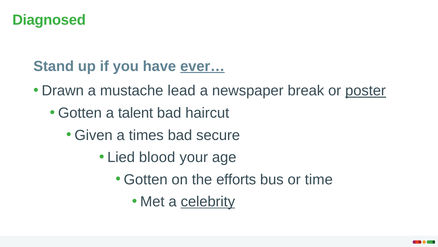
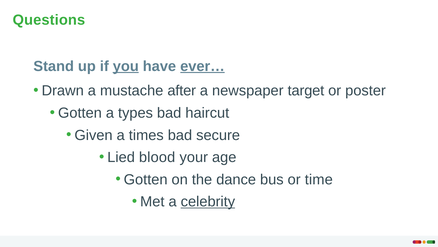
Diagnosed: Diagnosed -> Questions (49, 20)
you underline: none -> present (126, 66)
lead: lead -> after (182, 91)
break: break -> target (306, 91)
poster underline: present -> none (366, 91)
talent: talent -> types (136, 113)
efforts: efforts -> dance (236, 179)
